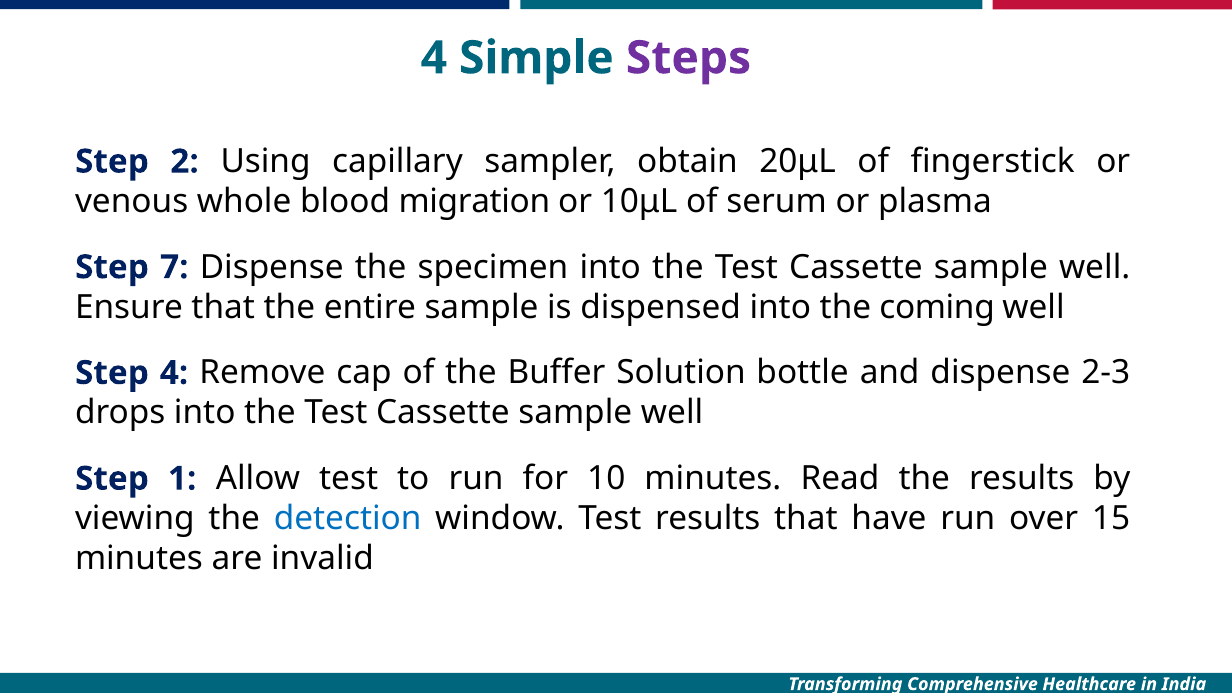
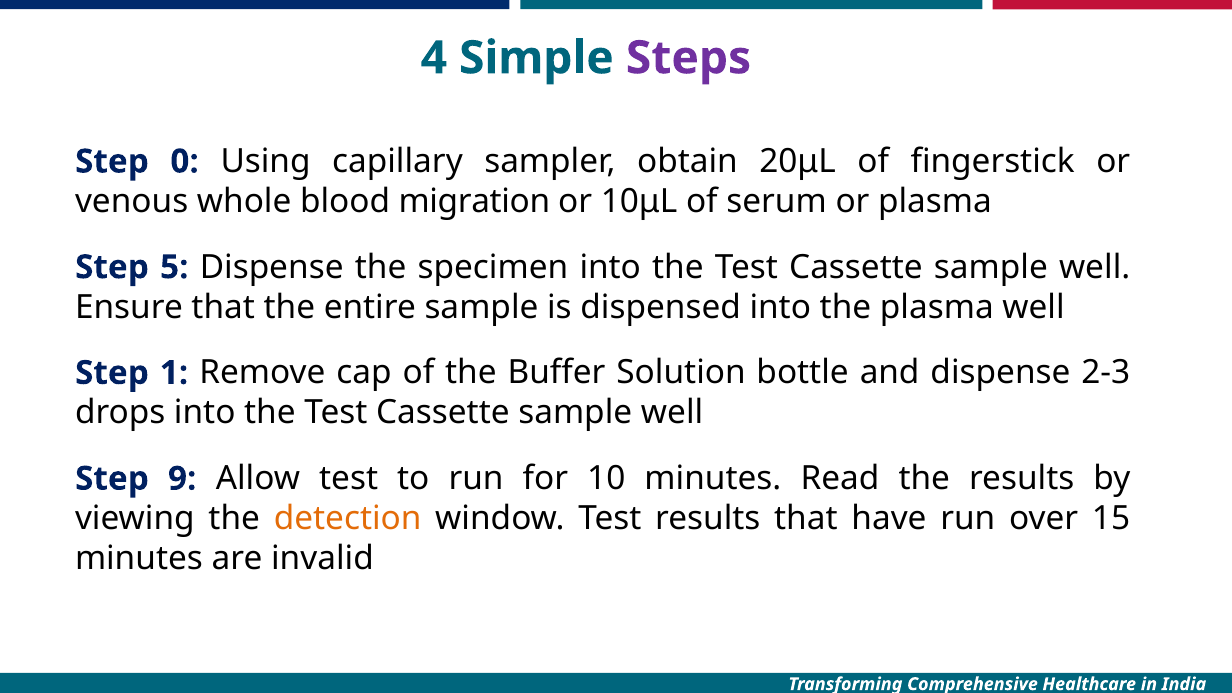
2: 2 -> 0 (185, 161)
7: 7 -> 5 (174, 267)
the coming: coming -> plasma (937, 307)
Step 4: 4 -> 1 (174, 373)
1: 1 -> 9 (182, 479)
detection colour: blue -> orange (348, 519)
